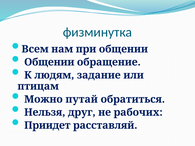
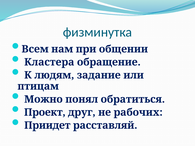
Общении: Общении -> Кластера (49, 62)
путай: путай -> понял (82, 99)
Нельзя: Нельзя -> Проект (45, 112)
